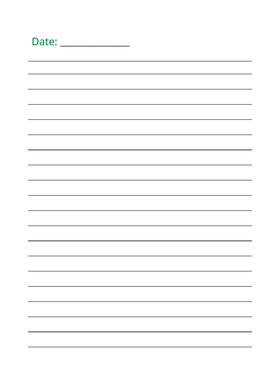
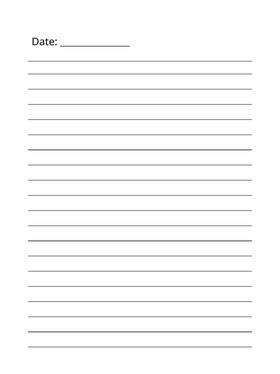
Date colour: green -> black (45, 42)
